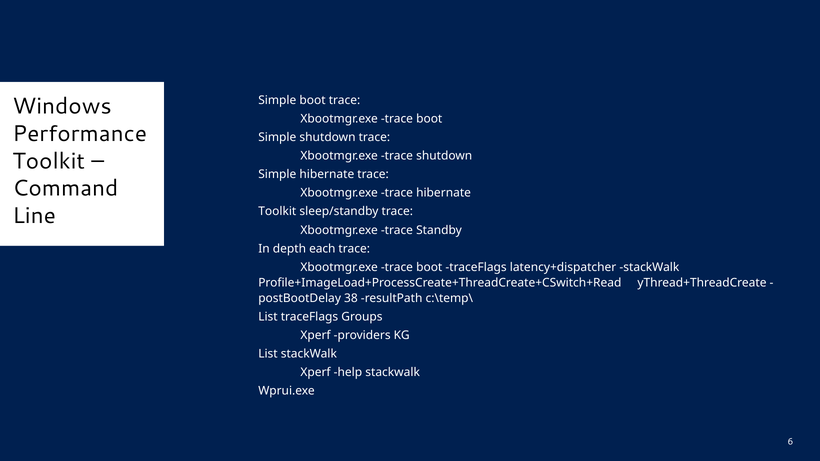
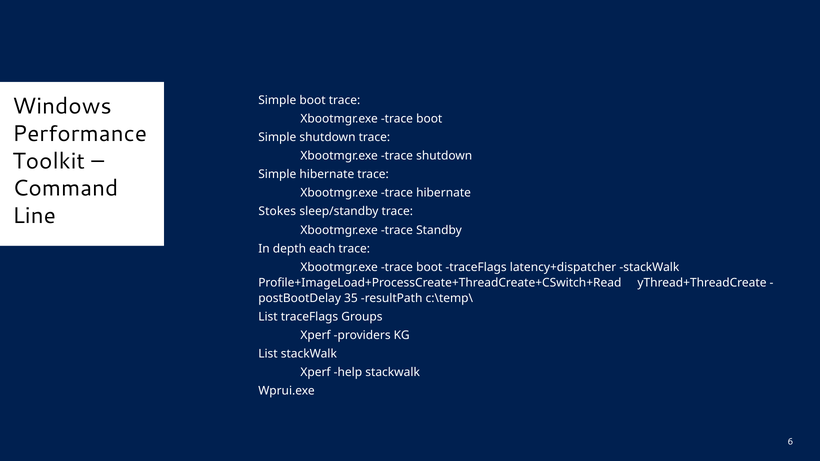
Toolkit: Toolkit -> Stokes (277, 212)
38: 38 -> 35 (351, 298)
